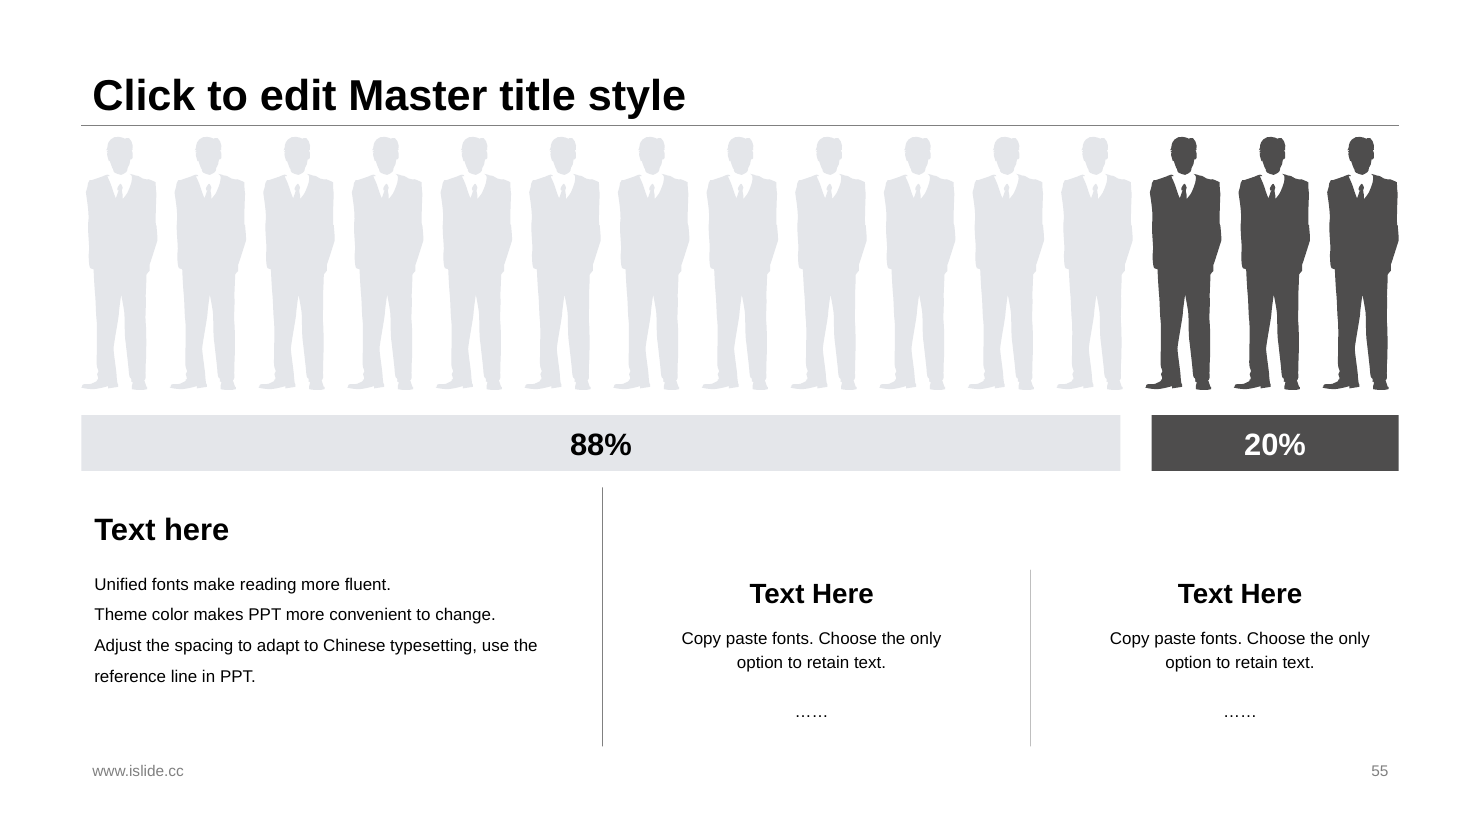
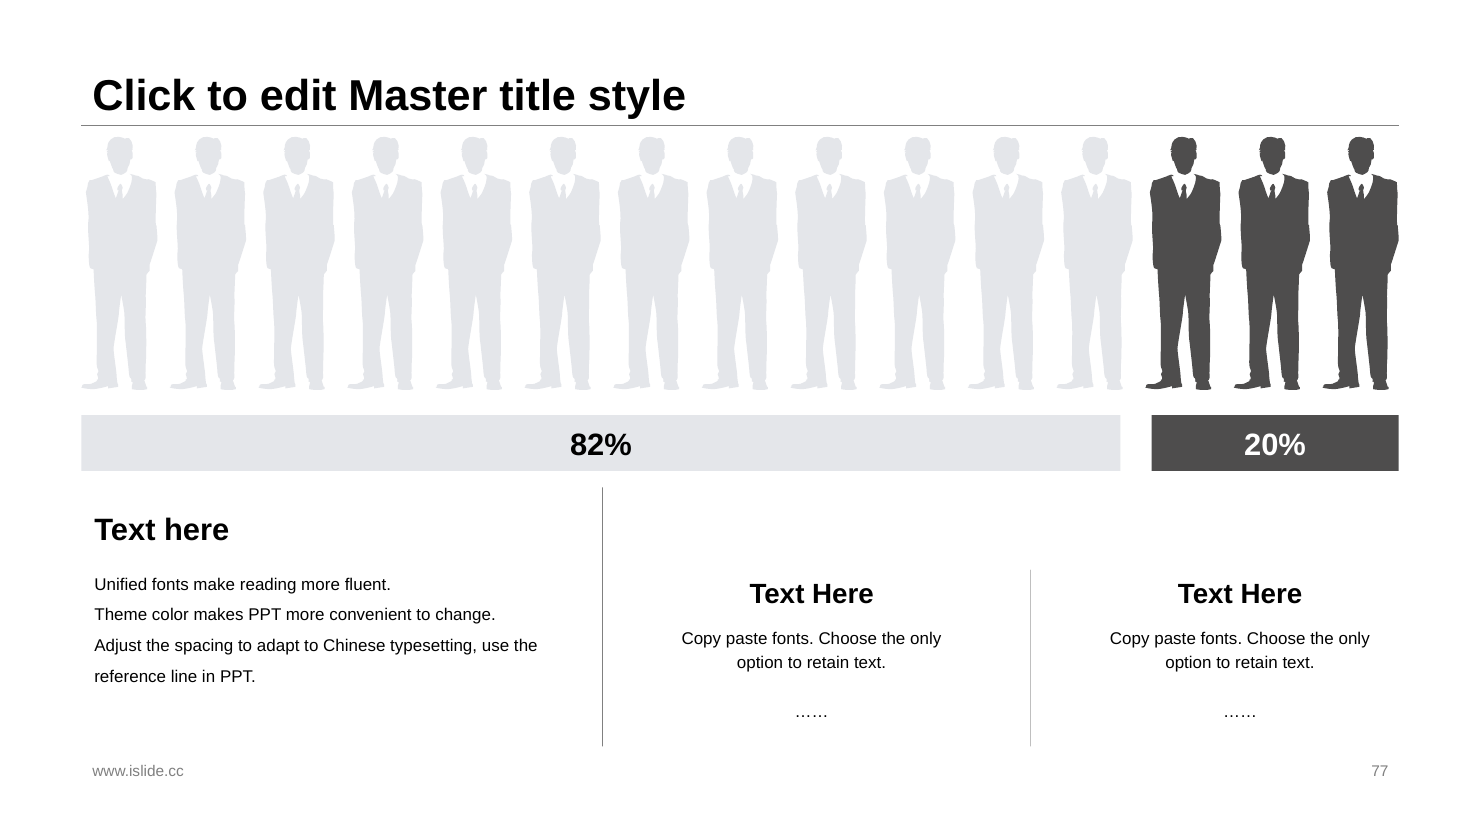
88%: 88% -> 82% (601, 445)
55: 55 -> 77 (1380, 772)
